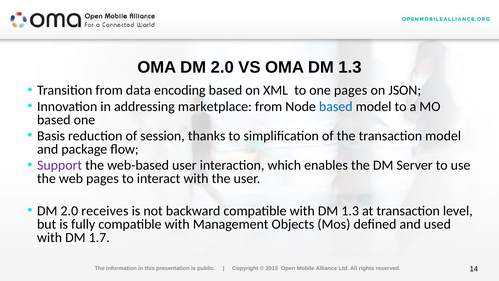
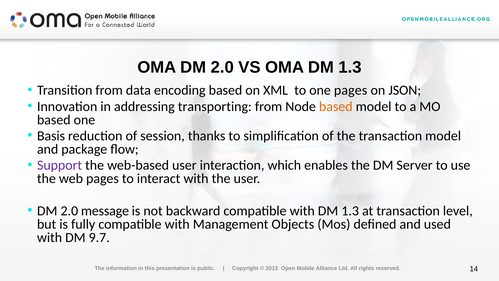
marketplace: marketplace -> transporting (215, 106)
based colour: blue -> orange (336, 106)
receives: receives -> message (105, 211)
1.7: 1.7 -> 9.7 (99, 237)
